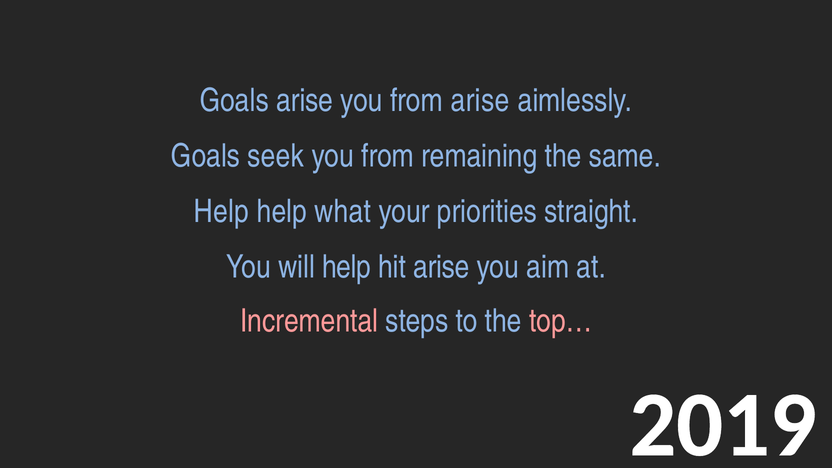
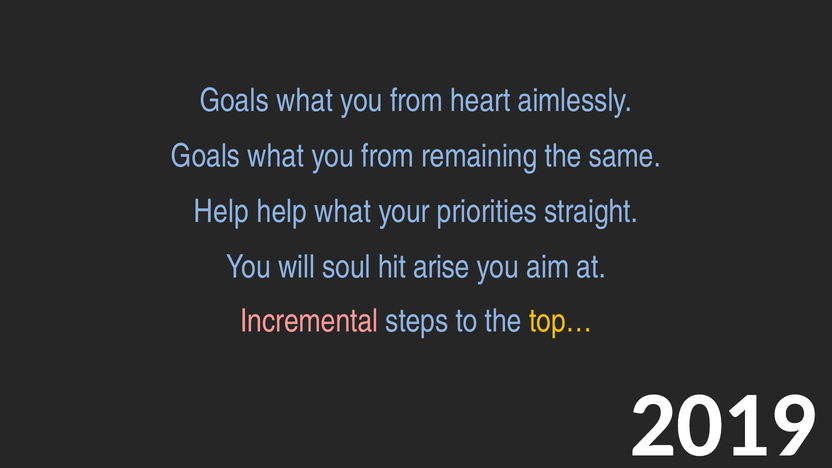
arise: arise -> what (305, 100)
from arise: arise -> heart (480, 100)
seek: seek -> what (276, 156)
will help: help -> soul (346, 267)
top… colour: pink -> yellow (561, 321)
